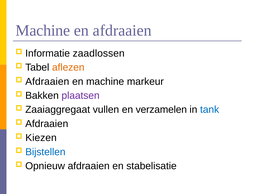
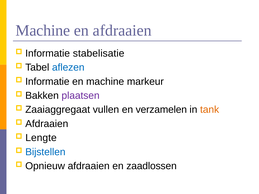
zaadlossen: zaadlossen -> stabelisatie (99, 53)
aflezen colour: orange -> blue (68, 67)
Afdraaien: Afdraaien -> Informatie (47, 82)
tank colour: blue -> orange (210, 110)
Kiezen: Kiezen -> Lengte (41, 138)
stabelisatie: stabelisatie -> zaadlossen (152, 166)
